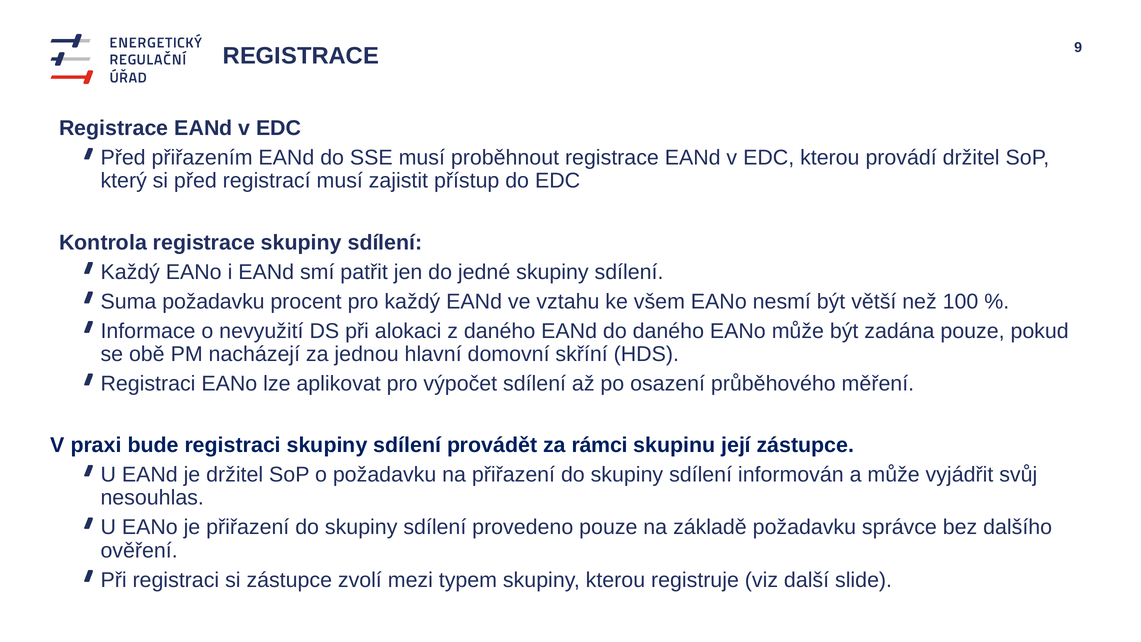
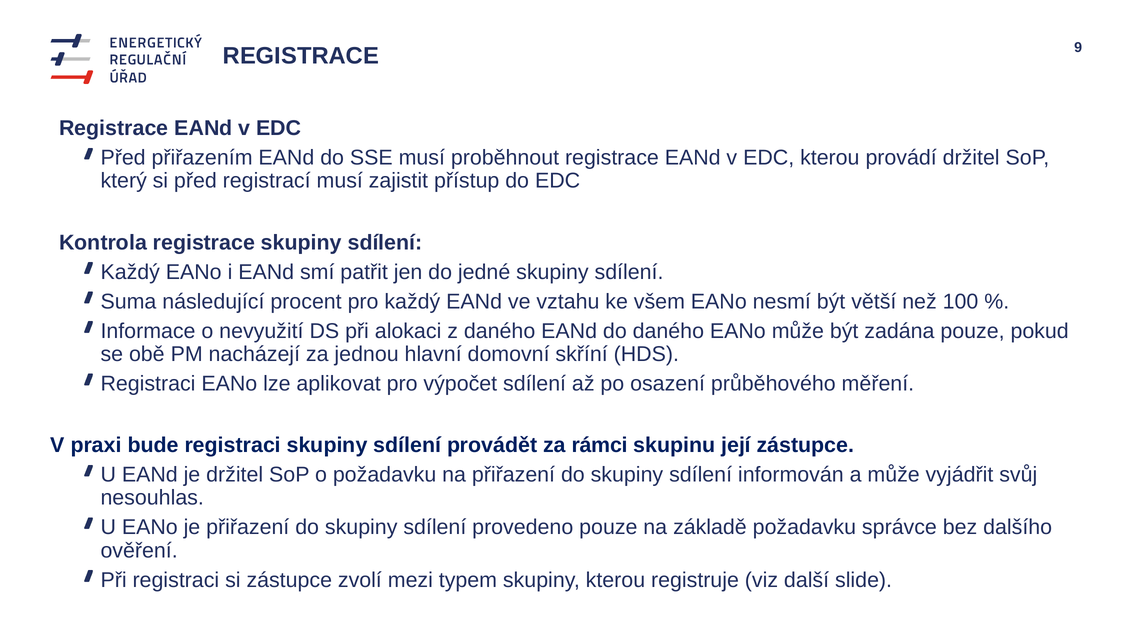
Suma požadavku: požadavku -> následující (213, 301)
